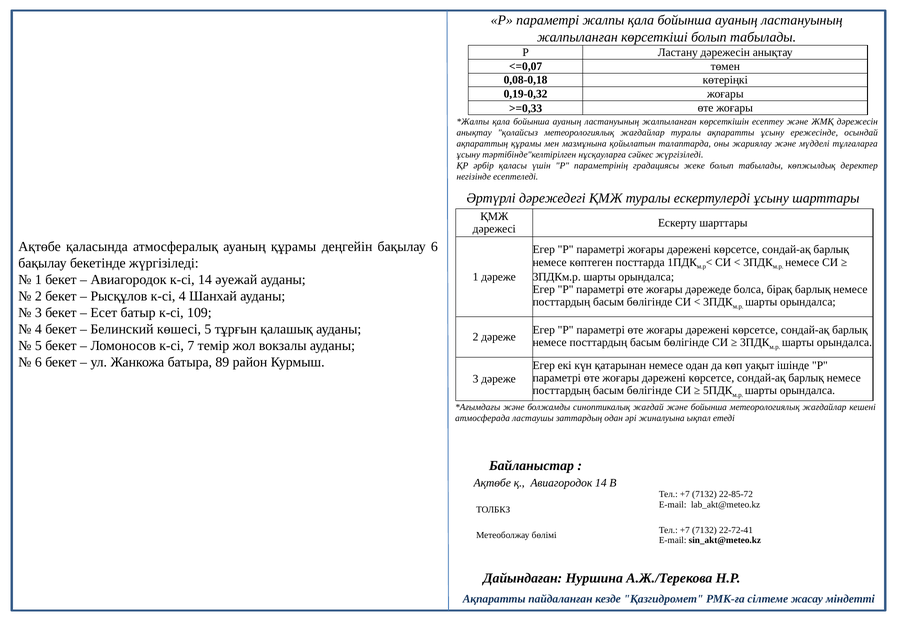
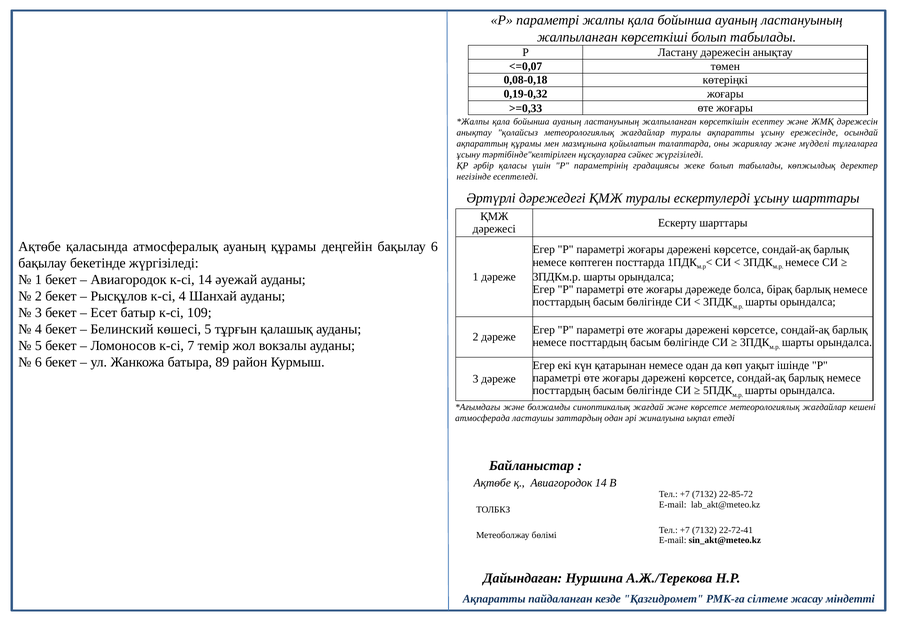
және бойынша: бойынша -> көрсетсе (709, 407)
